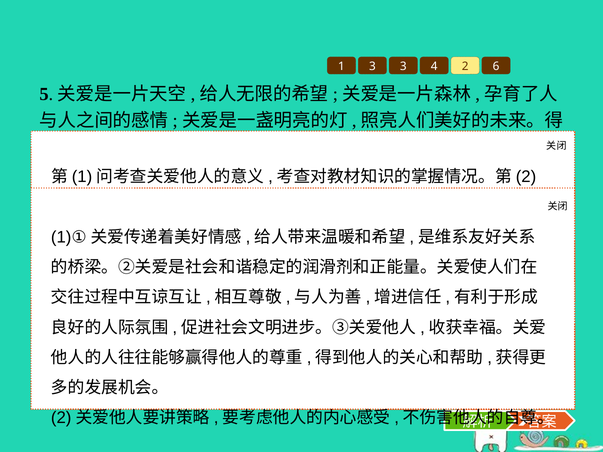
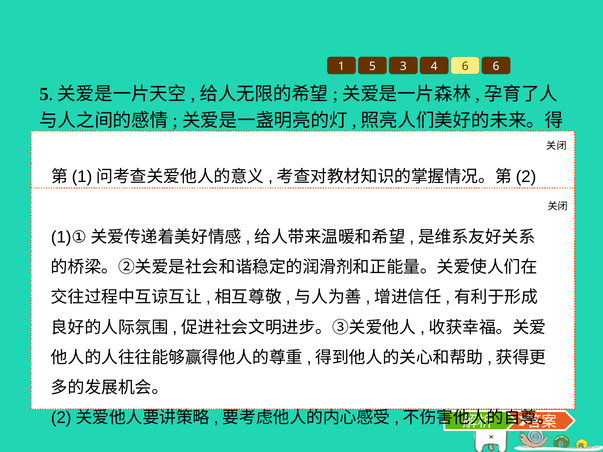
1 3: 3 -> 5 (372, 66)
4 2: 2 -> 6 (465, 66)
